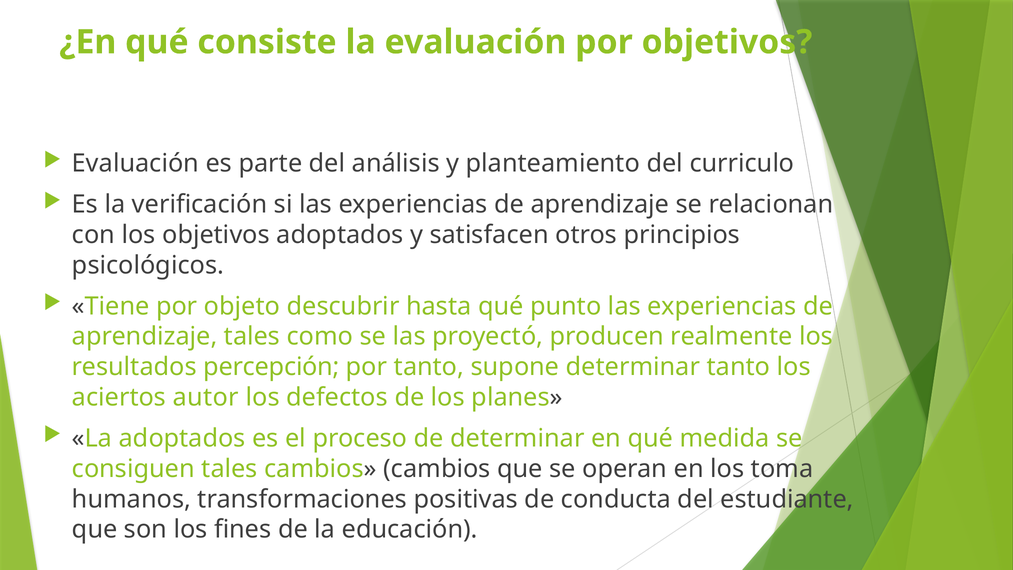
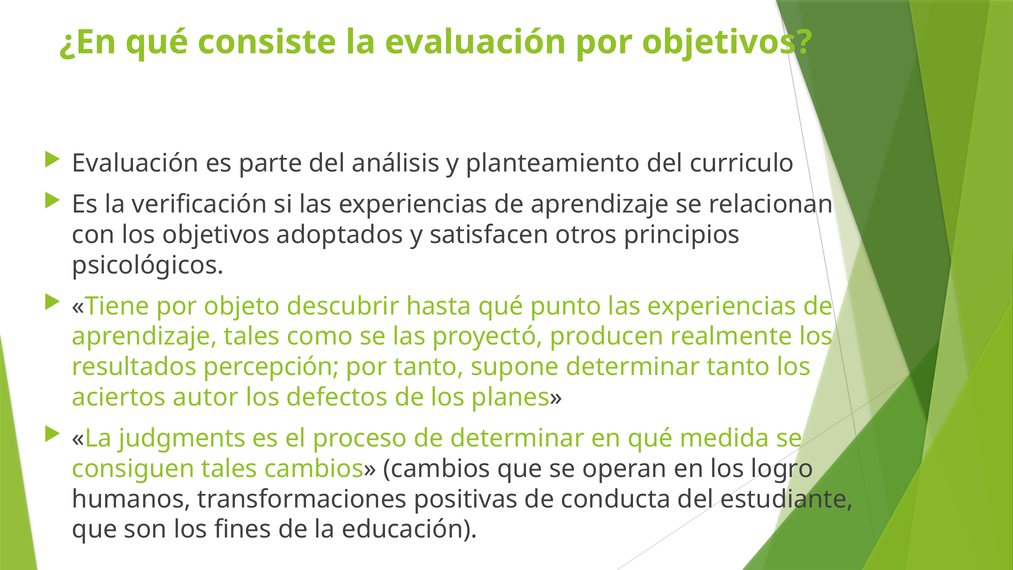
La adoptados: adoptados -> judgments (182, 438)
toma: toma -> logro (782, 469)
